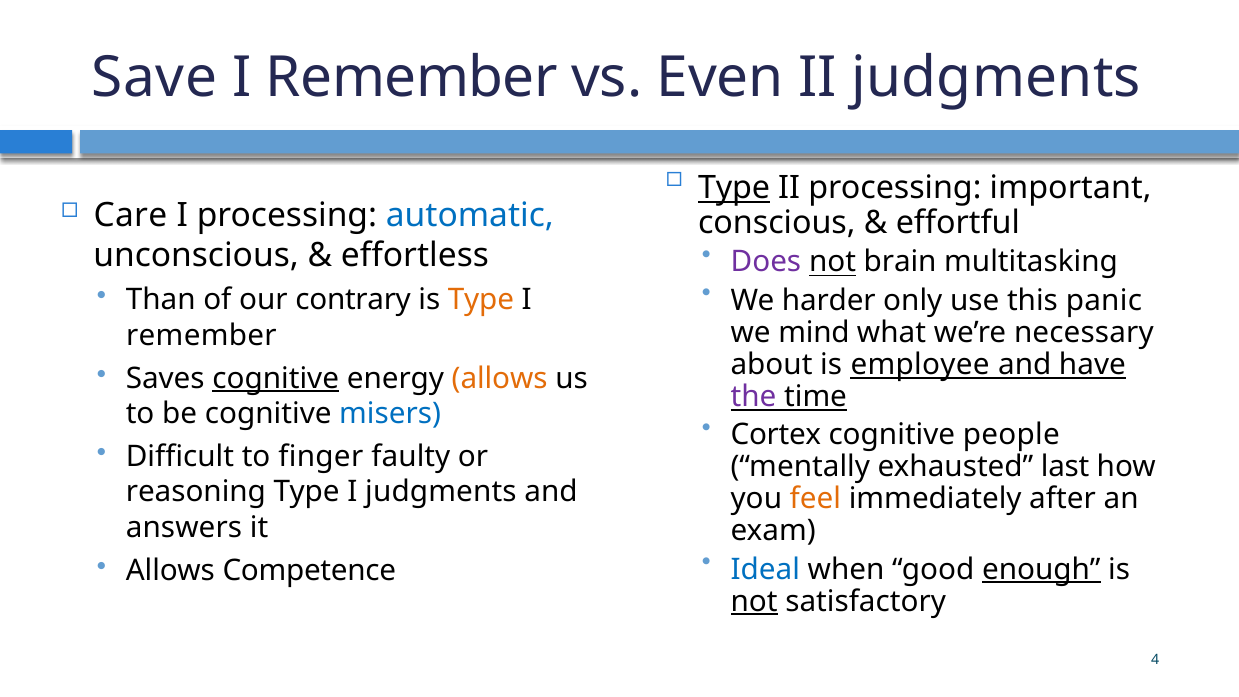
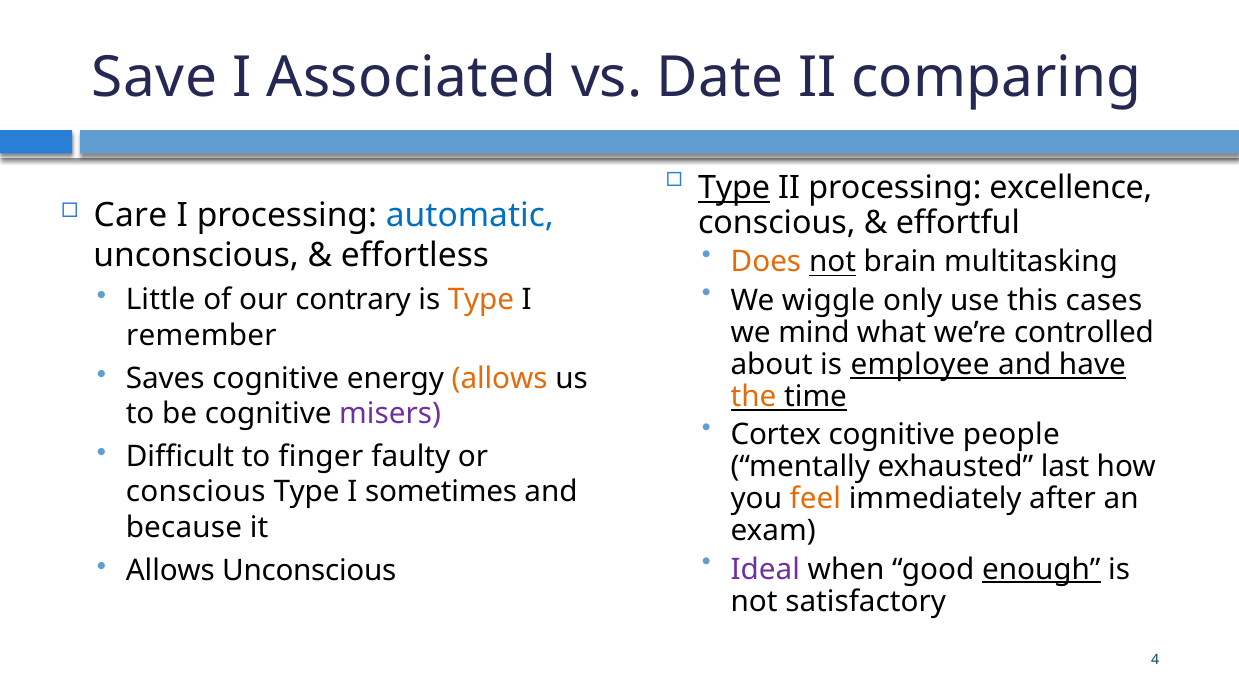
Remember: Remember -> Associated (411, 78)
Even: Even -> Date (720, 78)
II judgments: judgments -> comparing (996, 78)
important: important -> excellence (1071, 188)
Does colour: purple -> orange (766, 262)
harder: harder -> wiggle (829, 300)
panic: panic -> cases (1104, 300)
Than: Than -> Little (161, 300)
necessary: necessary -> controlled (1084, 332)
cognitive underline: present -> none (276, 378)
the colour: purple -> orange (754, 397)
misers colour: blue -> purple (390, 414)
reasoning: reasoning -> conscious (196, 492)
I judgments: judgments -> sometimes (441, 492)
answers: answers -> because (184, 528)
Ideal colour: blue -> purple (765, 570)
Allows Competence: Competence -> Unconscious (309, 570)
not underline: present -> none (754, 602)
